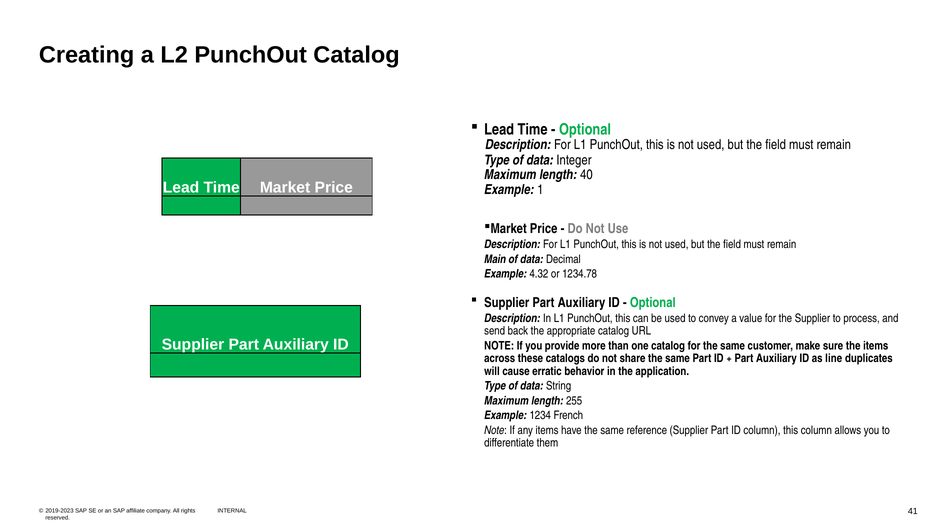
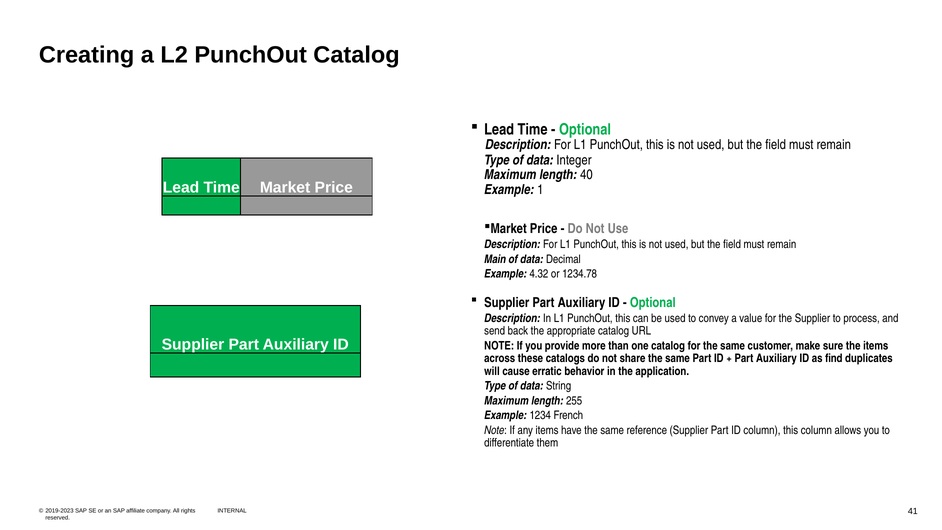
line: line -> find (834, 358)
